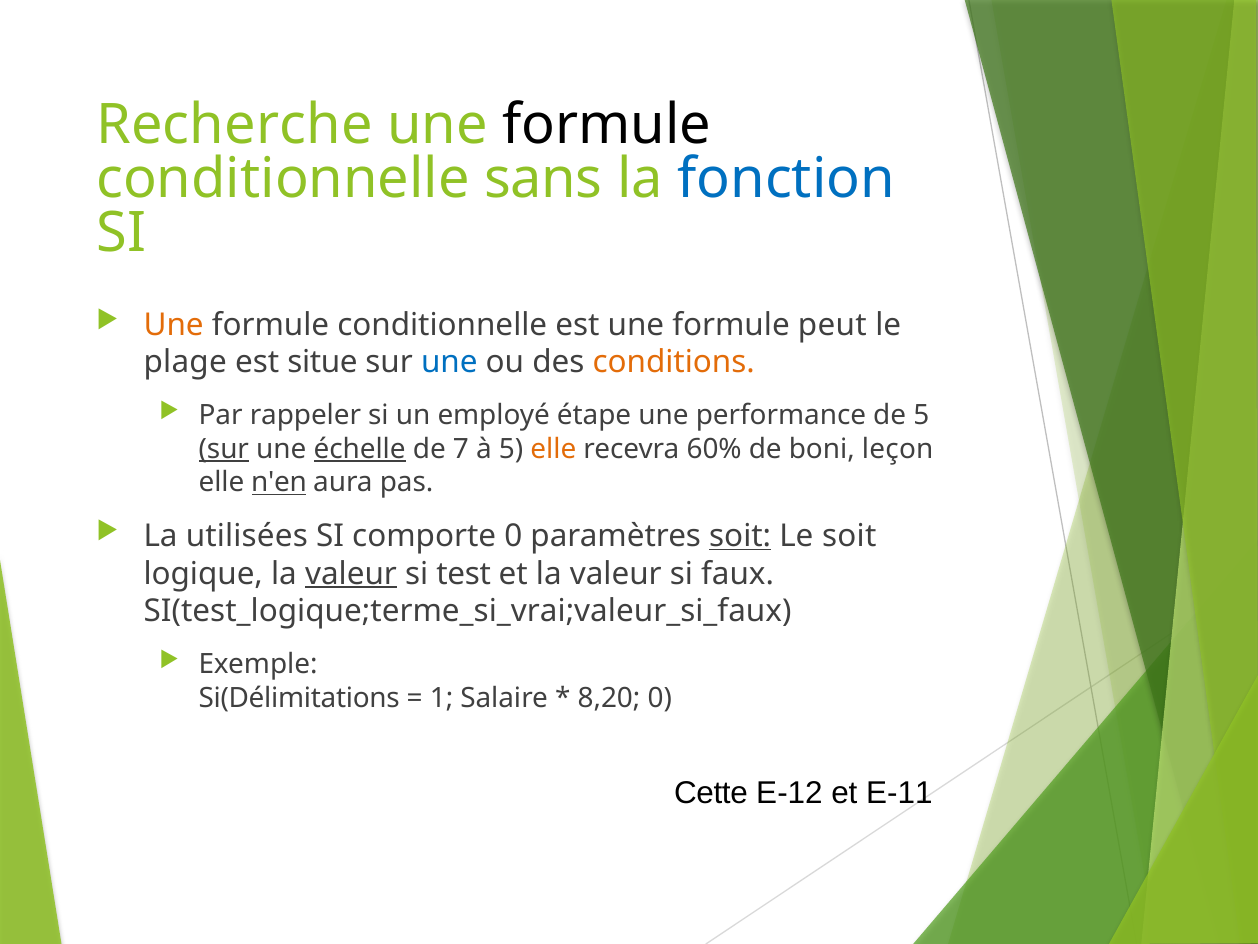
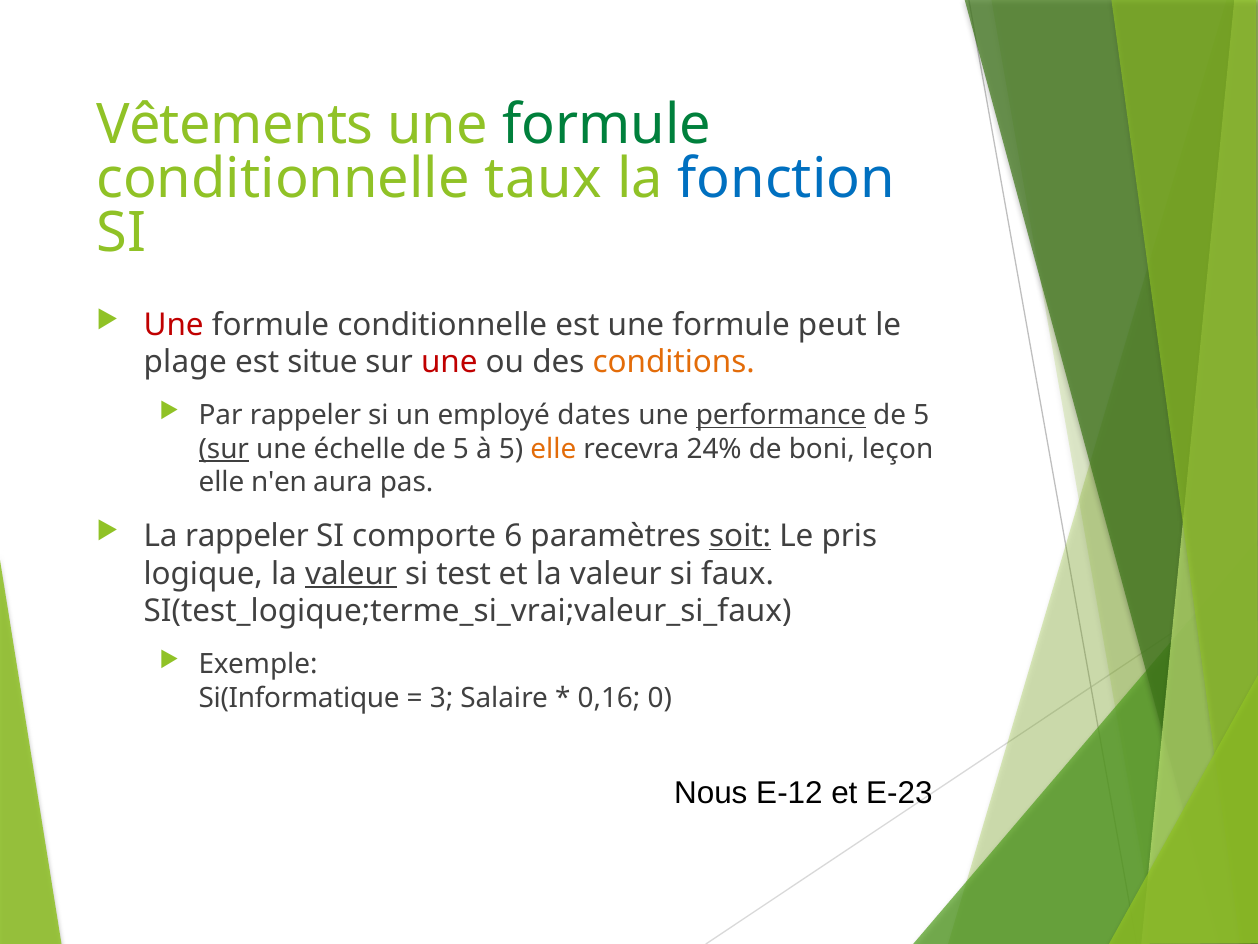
Recherche: Recherche -> Vêtements (235, 125)
formule colour: black -> green (607, 125)
sans: sans -> taux (543, 179)
Une colour: orange -> red (174, 325)
une colour: blue -> red (449, 362)
étape: étape -> dates (594, 415)
performance underline: none -> present (781, 415)
échelle underline: present -> none (360, 449)
7: 7 -> 5 (461, 449)
60%: 60% -> 24% (714, 449)
n'en underline: present -> none (279, 482)
La utilisées: utilisées -> rappeler (247, 536)
comporte 0: 0 -> 6 (513, 536)
Le soit: soit -> pris (849, 536)
Si(Délimitations: Si(Délimitations -> Si(Informatique (299, 698)
1: 1 -> 3 (442, 698)
8,20: 8,20 -> 0,16 (609, 698)
Cette: Cette -> Nous (711, 793)
E-11: E-11 -> E-23 (899, 793)
